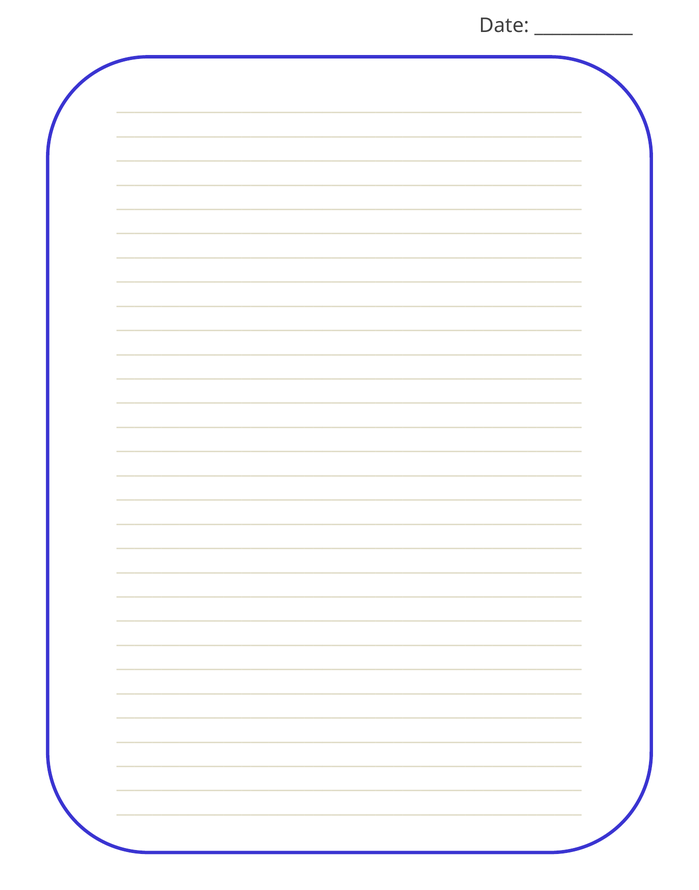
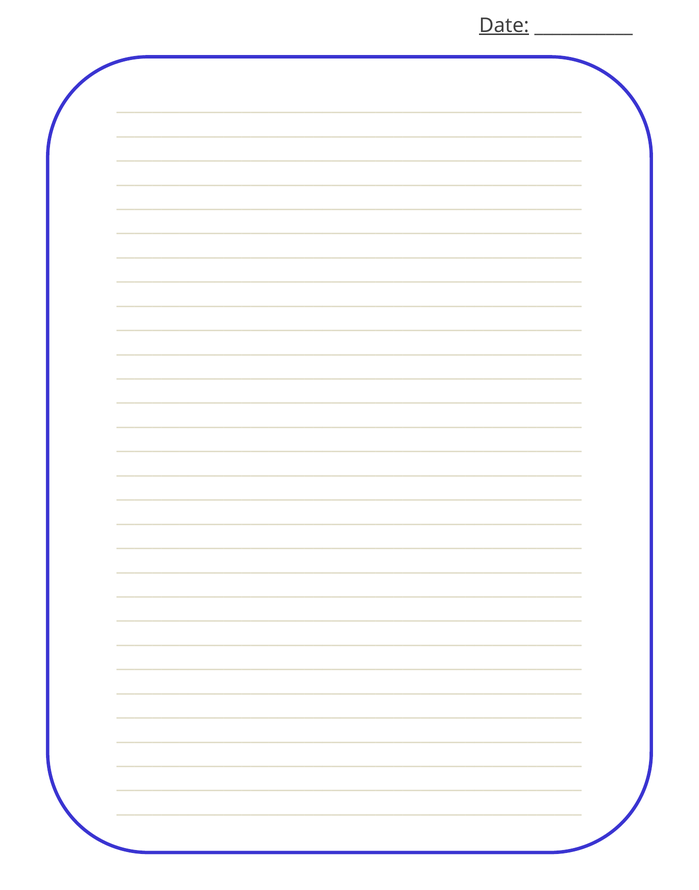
Date underline: none -> present (504, 26)
